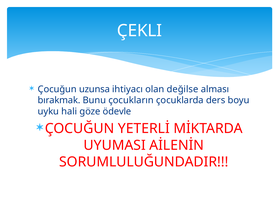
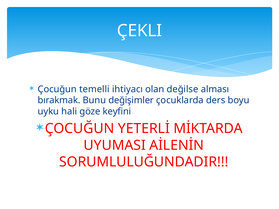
uzunsa: uzunsa -> temelli (94, 89)
çocukların: çocukların -> değişimler (131, 100)
ödevle: ödevle -> keyfini (117, 112)
